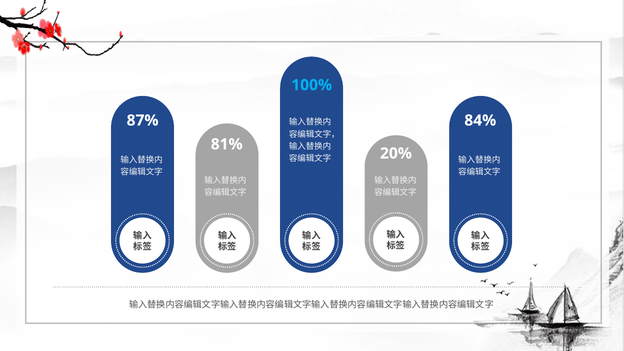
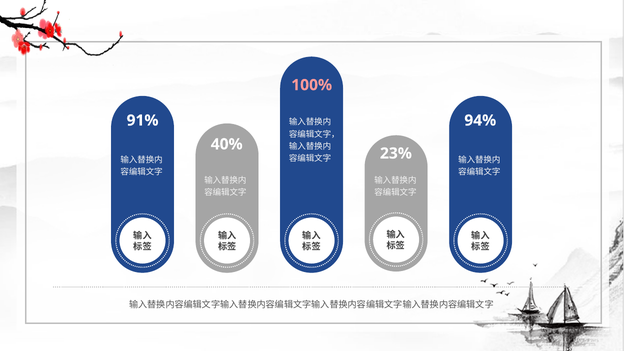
100% colour: light blue -> pink (312, 85)
87%: 87% -> 91% (143, 120)
84%: 84% -> 94% (480, 120)
81%: 81% -> 40% (227, 144)
20%: 20% -> 23% (396, 153)
